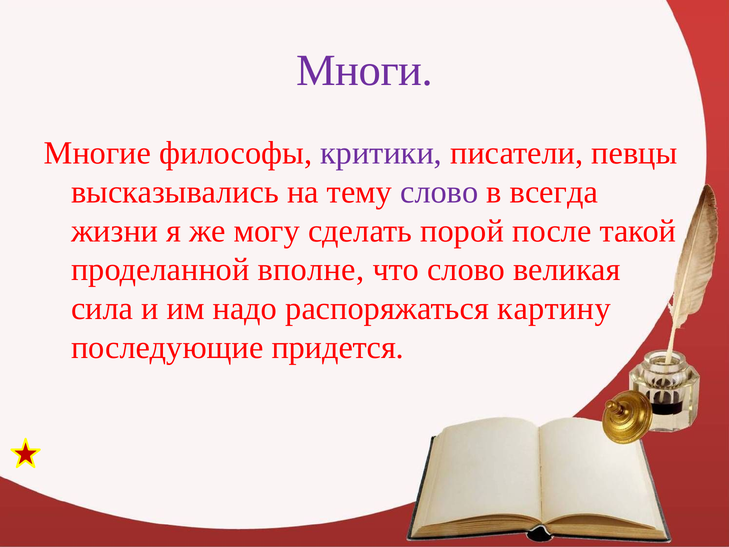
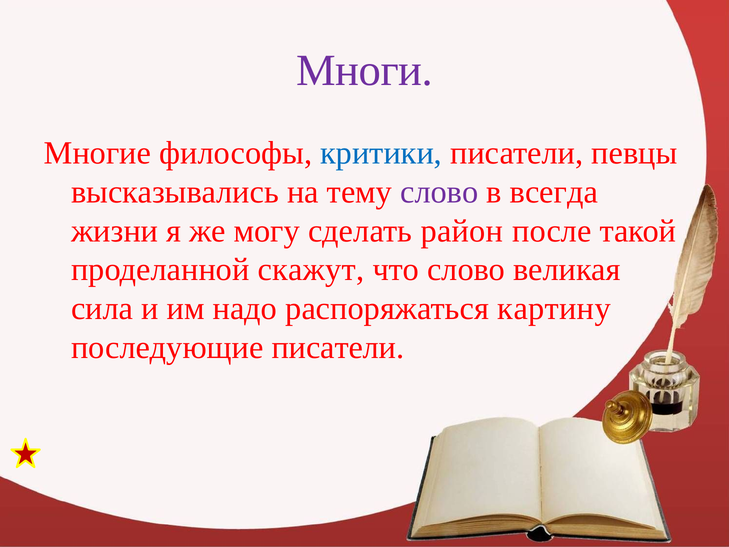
критики colour: purple -> blue (381, 153)
порой: порой -> район (462, 231)
вполне: вполне -> скажут (311, 270)
последующие придется: придется -> писатели (338, 347)
